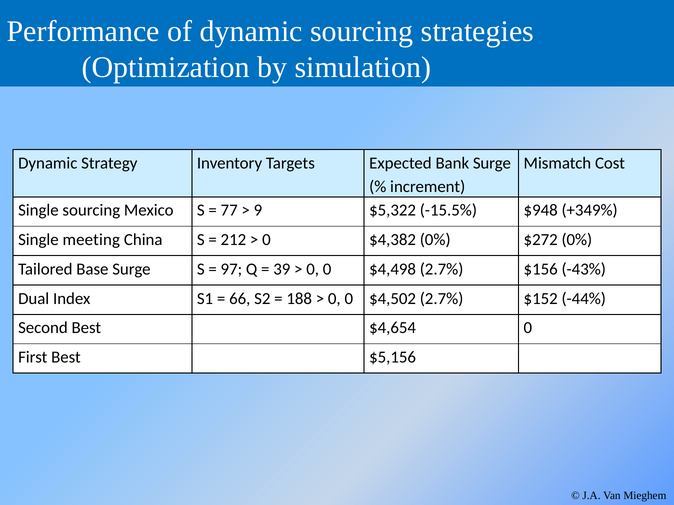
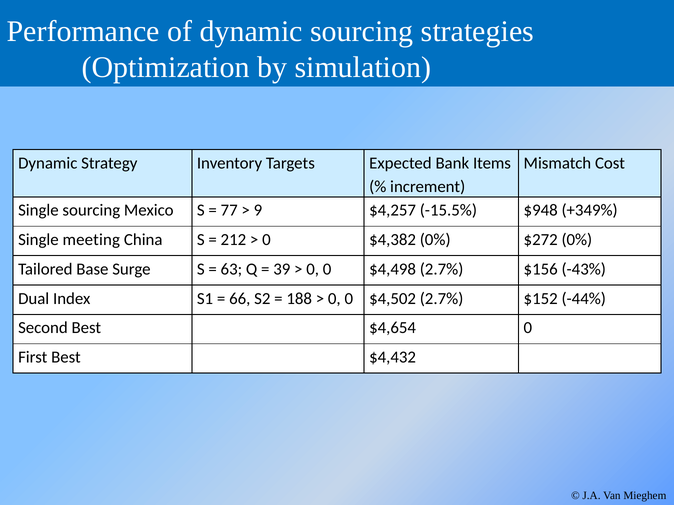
Bank Surge: Surge -> Items (492, 163)
$5,322: $5,322 -> $4,257 (393, 211)
97: 97 -> 63 (231, 269)
$5,156: $5,156 -> $4,432 (393, 358)
